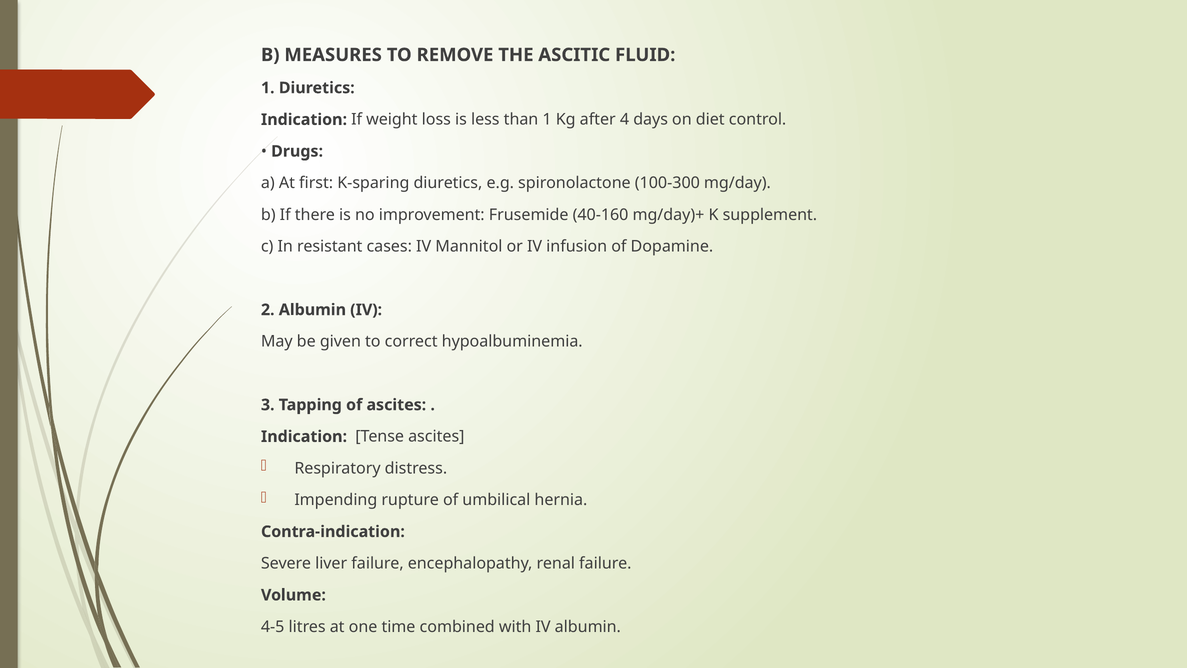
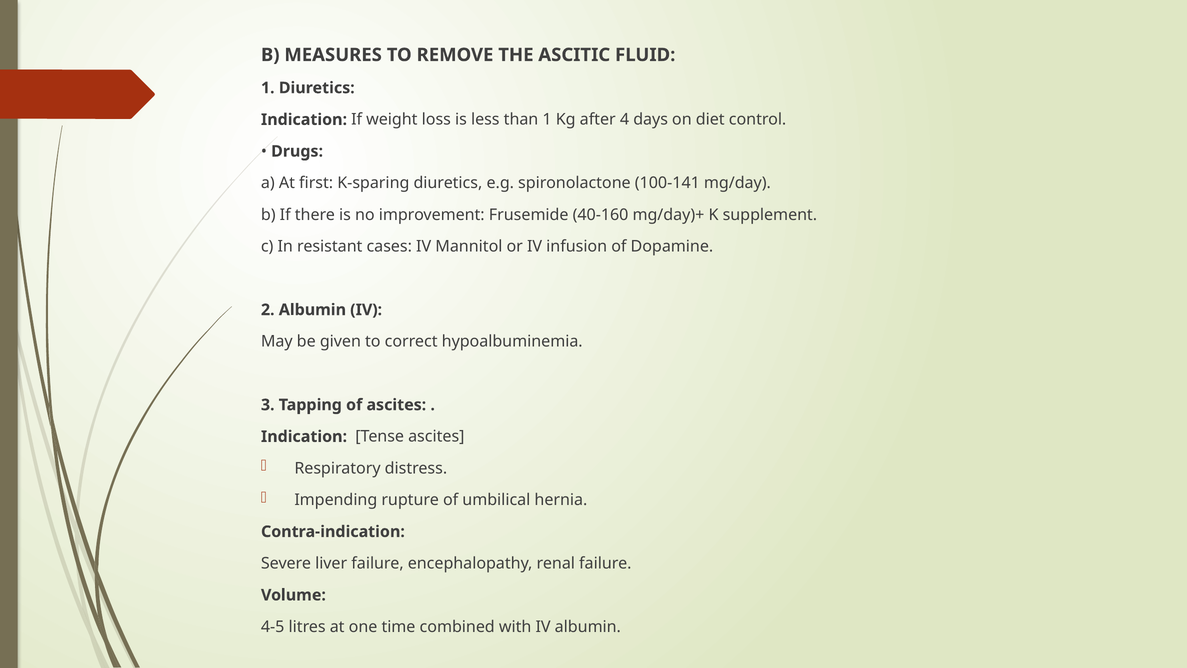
100-300: 100-300 -> 100-141 (667, 183)
